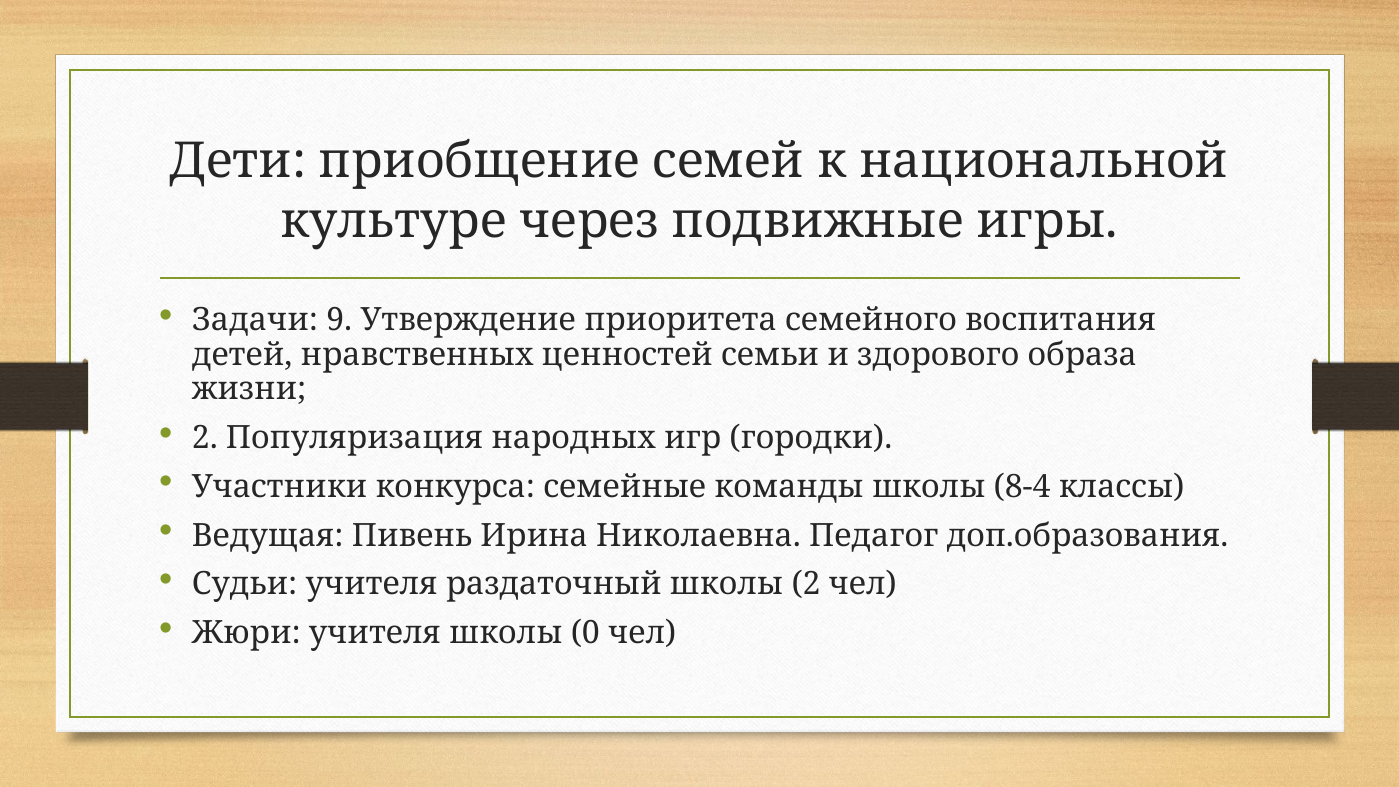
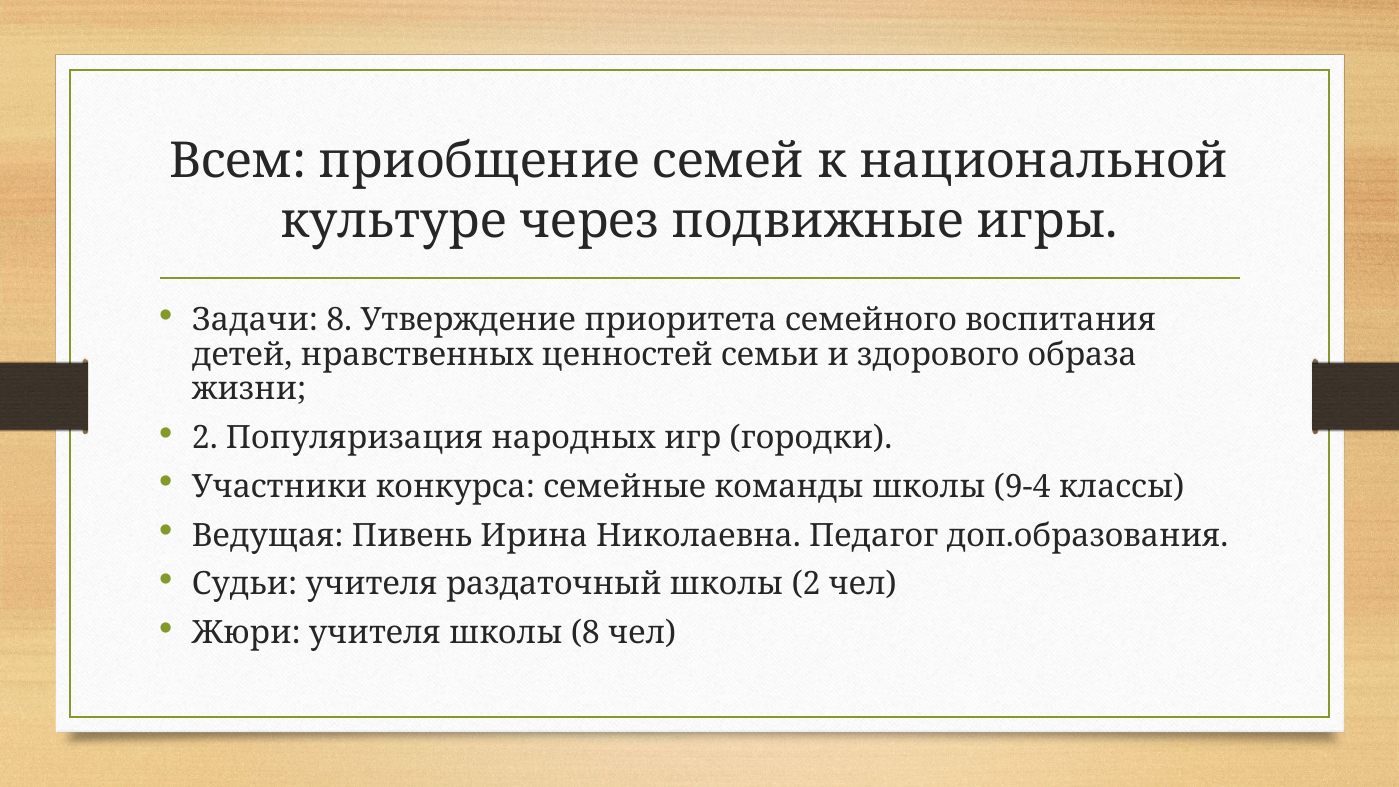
Дети: Дети -> Всем (238, 161)
Задачи 9: 9 -> 8 (339, 320)
8-4: 8-4 -> 9-4 (1022, 487)
школы 0: 0 -> 8 (585, 633)
